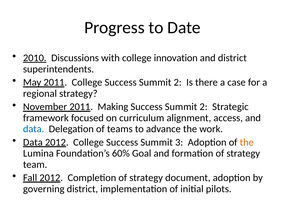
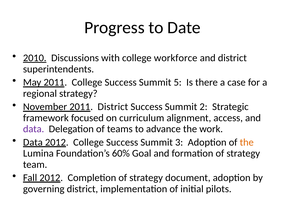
innovation: innovation -> workforce (176, 58)
College Success Summit 2: 2 -> 5 (178, 83)
2011 Making: Making -> District (113, 107)
data colour: blue -> purple (34, 129)
